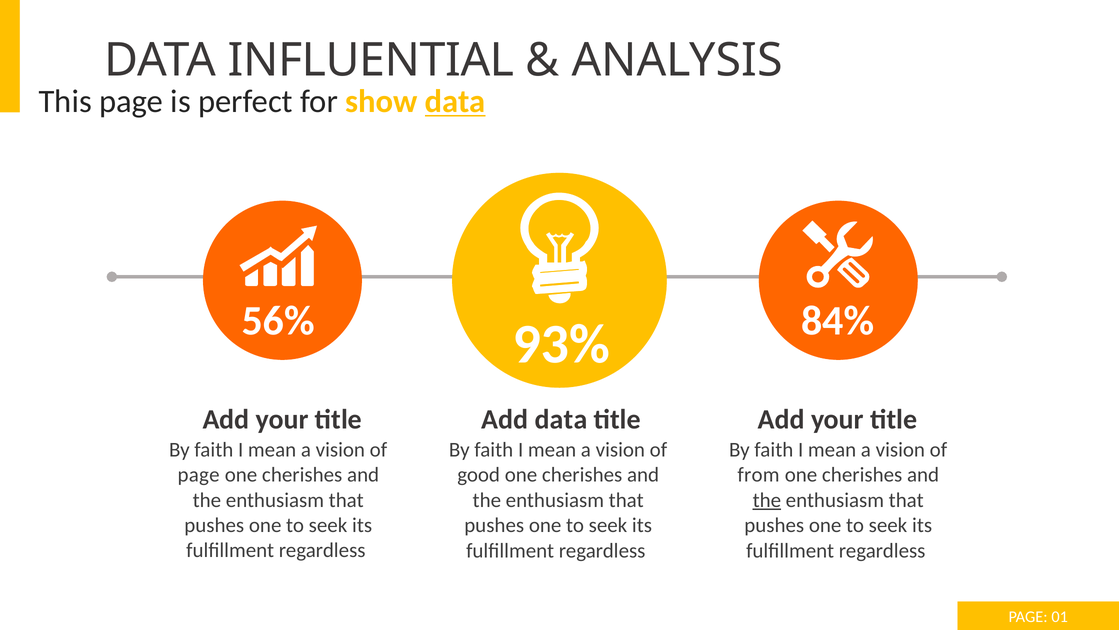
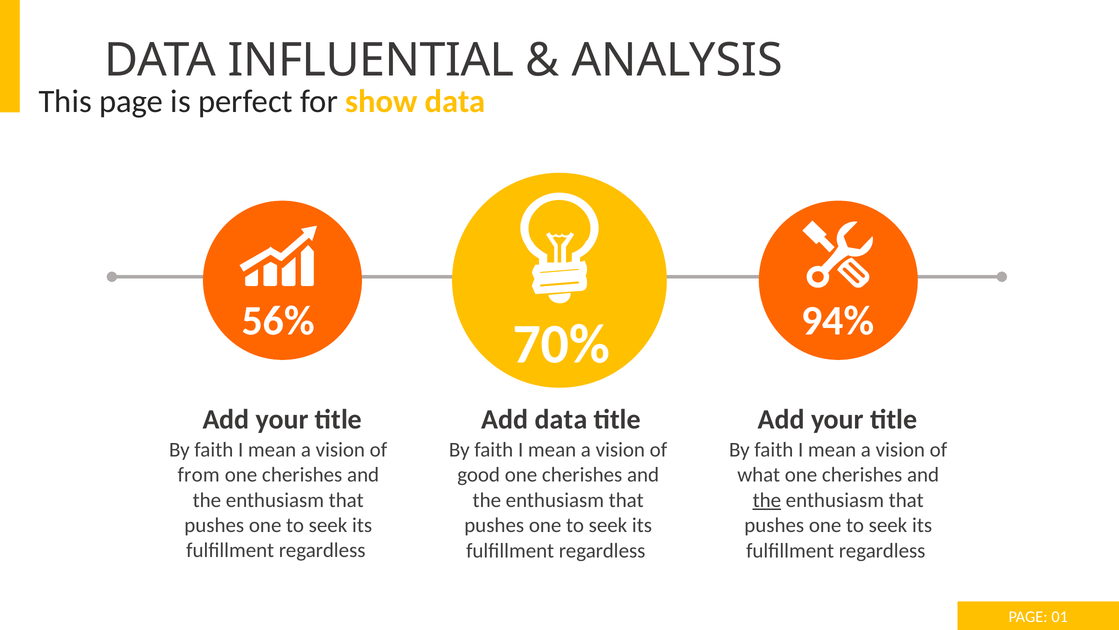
data underline: present -> none (455, 102)
84%: 84% -> 94% (838, 321)
93%: 93% -> 70% (561, 344)
page: page -> from (199, 474)
from: from -> what (759, 475)
